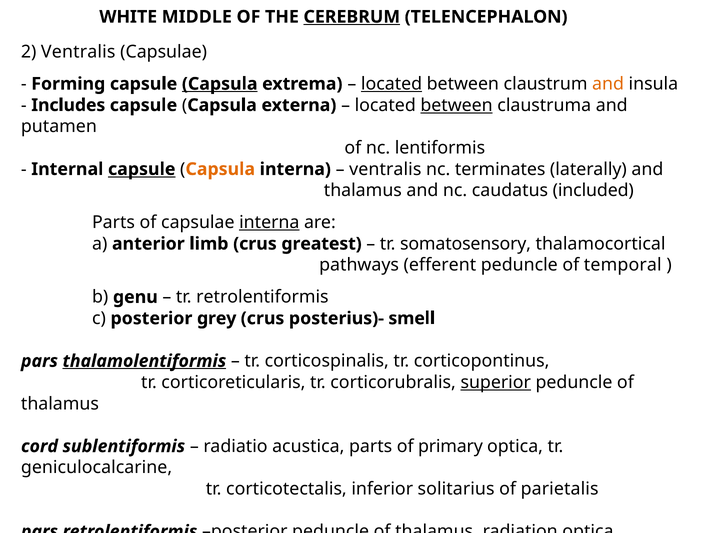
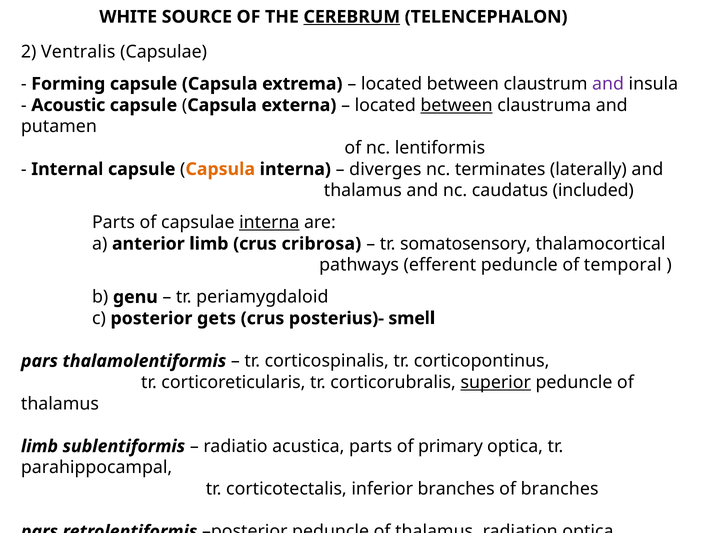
MIDDLE: MIDDLE -> SOURCE (197, 17)
Capsula underline: present -> none (220, 84)
located underline: present -> none (392, 84)
and colour: orange -> purple (608, 84)
Includes: Includes -> Acoustic (68, 105)
capsule underline: present -> none (142, 169)
ventralis: ventralis -> diverges (385, 169)
greatest: greatest -> cribrosa (321, 244)
tr retrolentiformis: retrolentiformis -> periamygdaloid (262, 297)
grey: grey -> gets (216, 319)
thalamolentiformis underline: present -> none (144, 361)
cord: cord -> limb (39, 447)
geniculocalcarine: geniculocalcarine -> parahippocampal (97, 468)
inferior solitarius: solitarius -> branches (456, 489)
of parietalis: parietalis -> branches (560, 489)
